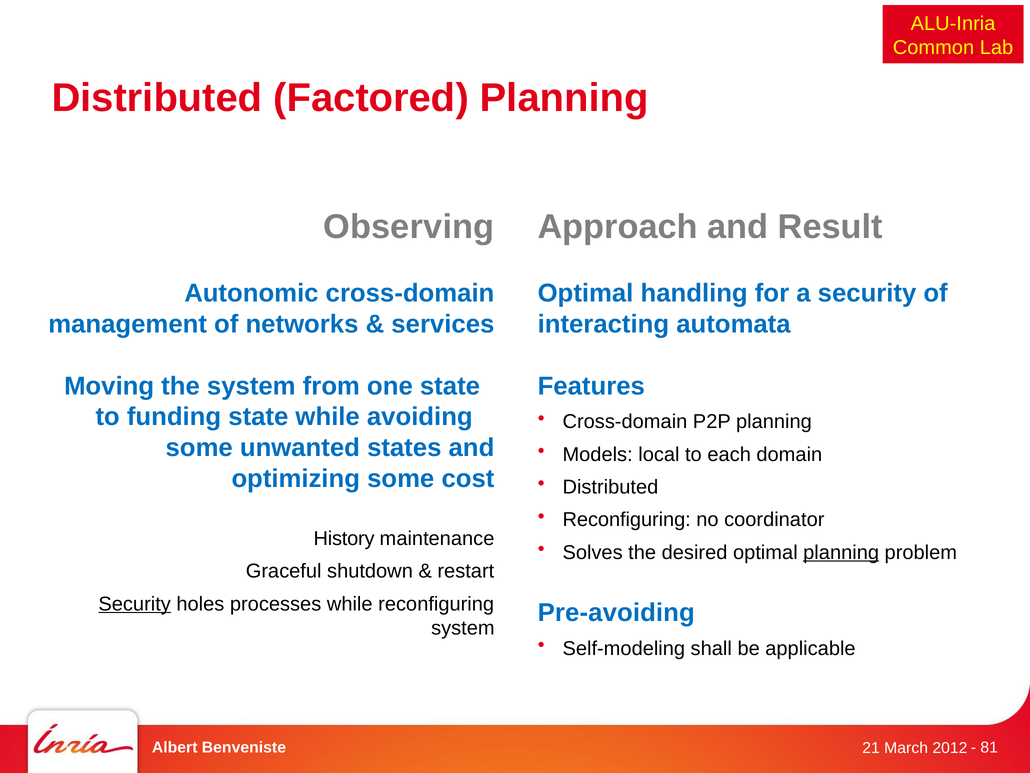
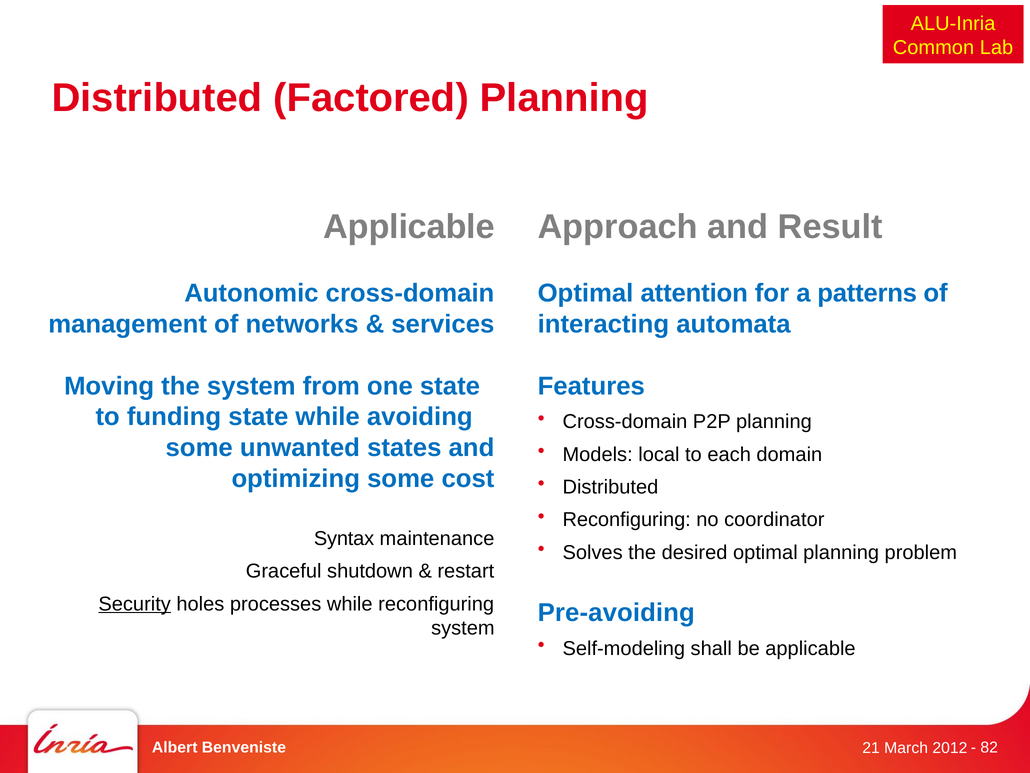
Observing: Observing -> Applicable (409, 227)
handling: handling -> attention (694, 293)
a security: security -> patterns (867, 293)
History: History -> Syntax (344, 538)
planning underline: present -> none (841, 552)
81: 81 -> 82 (989, 747)
